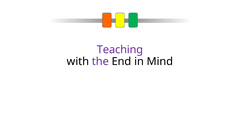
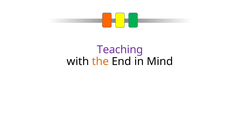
the colour: purple -> orange (100, 62)
